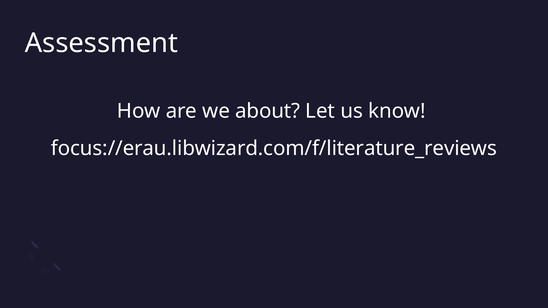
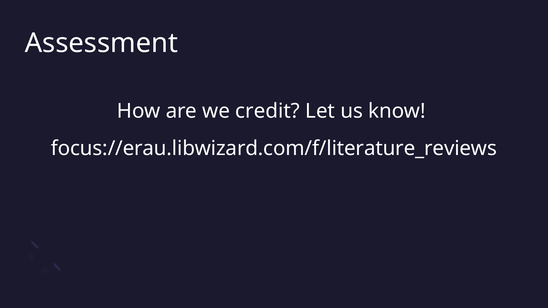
about: about -> credit (268, 111)
